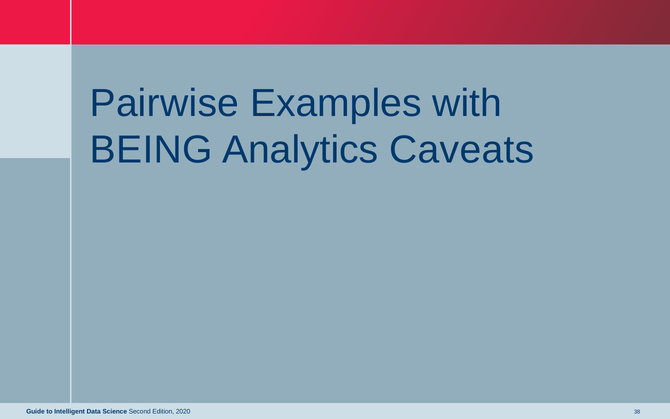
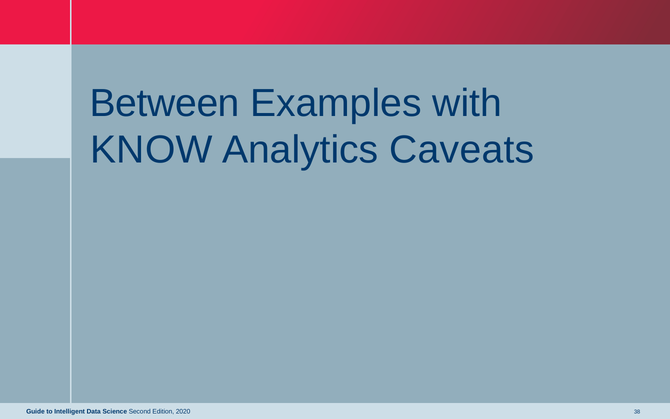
Pairwise: Pairwise -> Between (165, 103)
BEING: BEING -> KNOW (151, 150)
